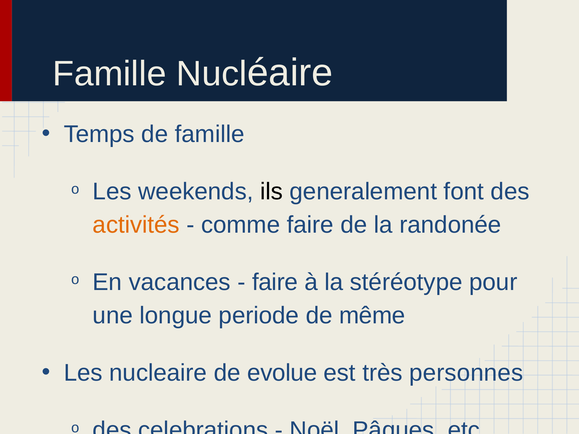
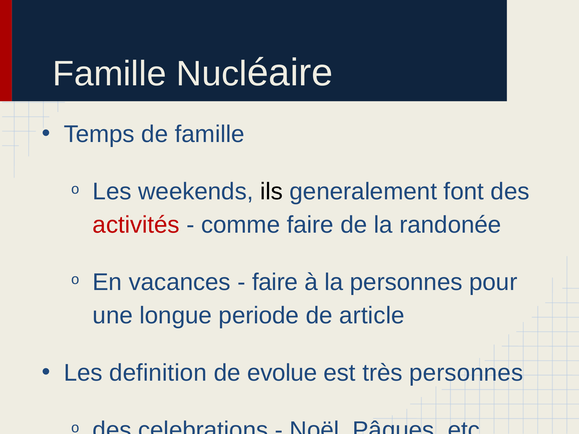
activités colour: orange -> red (136, 225)
la stéréotype: stéréotype -> personnes (406, 282)
même: même -> article (372, 316)
nucleaire: nucleaire -> definition (158, 373)
